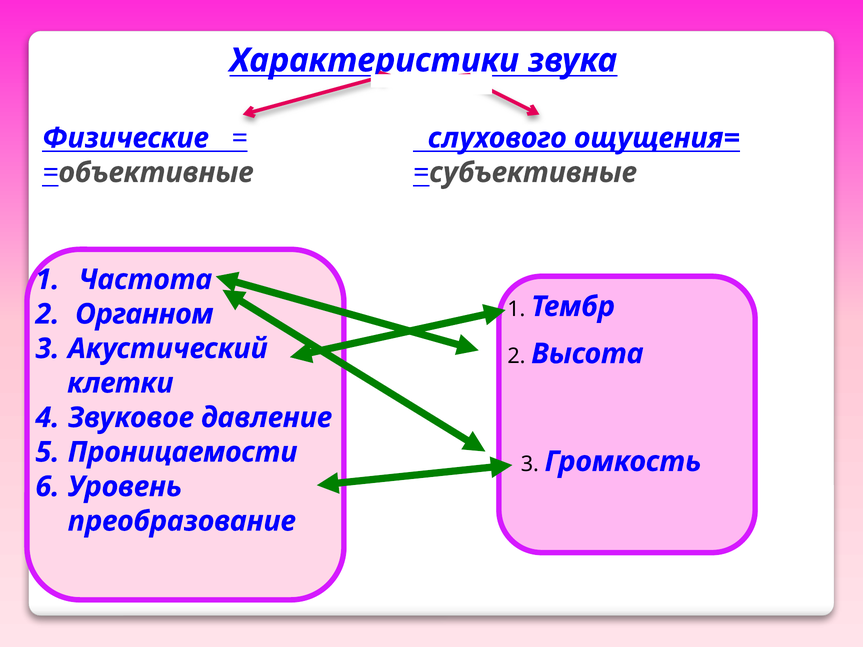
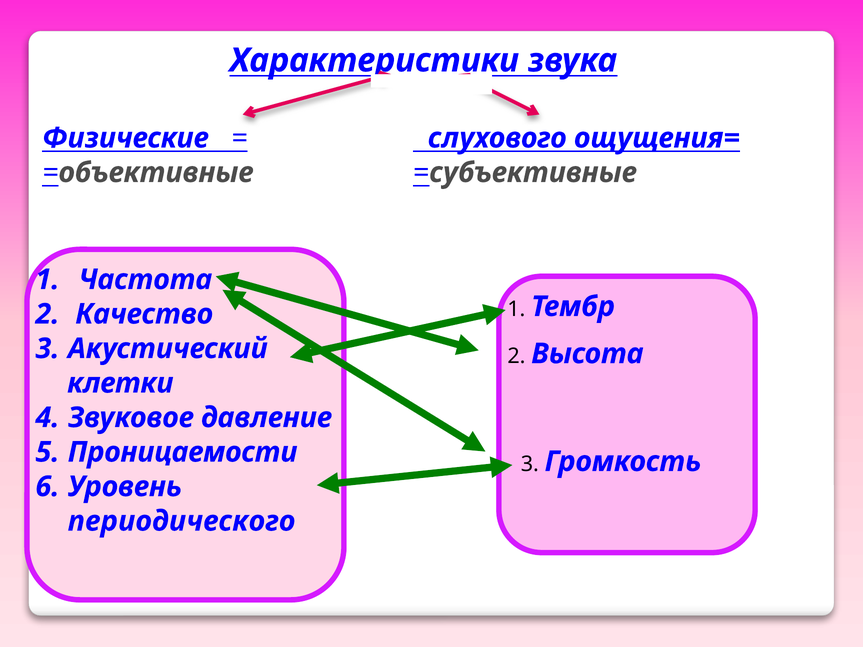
Органном: Органном -> Качество (144, 314)
преобразование: преобразование -> периодического (182, 521)
